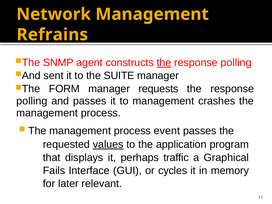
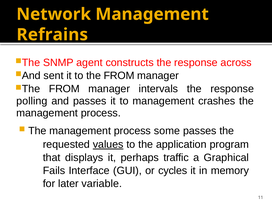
the underline: present -> none (164, 63)
polling: polling -> across (236, 63)
the SUITE: SUITE -> FROM (119, 76)
FORM: FORM -> FROM (64, 89)
requests: requests -> intervals (158, 89)
event: event -> some (167, 131)
relevant: relevant -> variable (102, 184)
